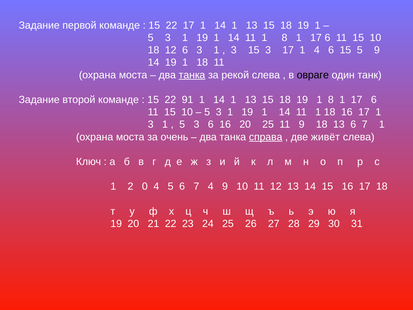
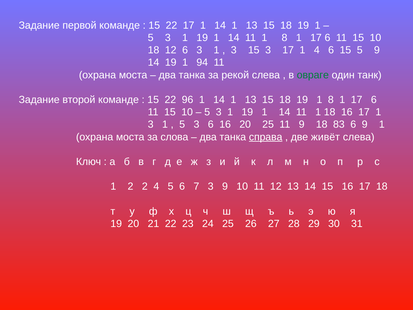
19 1 18: 18 -> 94 (202, 62)
танка underline: present -> none (192, 75)
овраге colour: black -> green (313, 75)
91: 91 -> 96 (188, 100)
18 13: 13 -> 83 (339, 124)
7: 7 -> 9 (365, 124)
очень: очень -> слова (174, 137)
2 0: 0 -> 2 (145, 186)
7 4: 4 -> 3 (211, 186)
